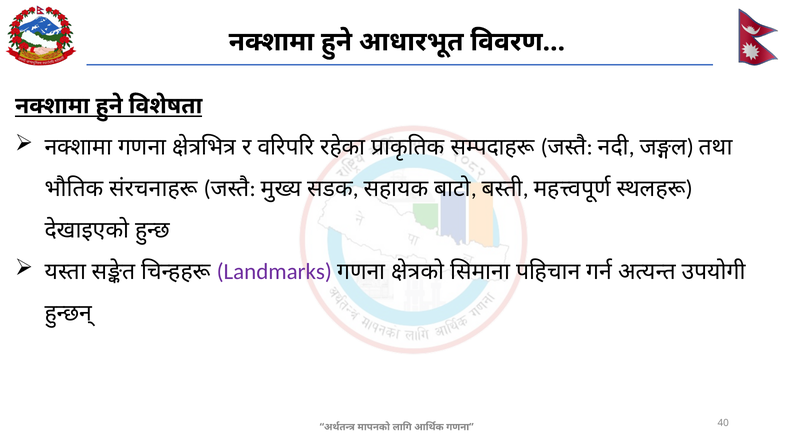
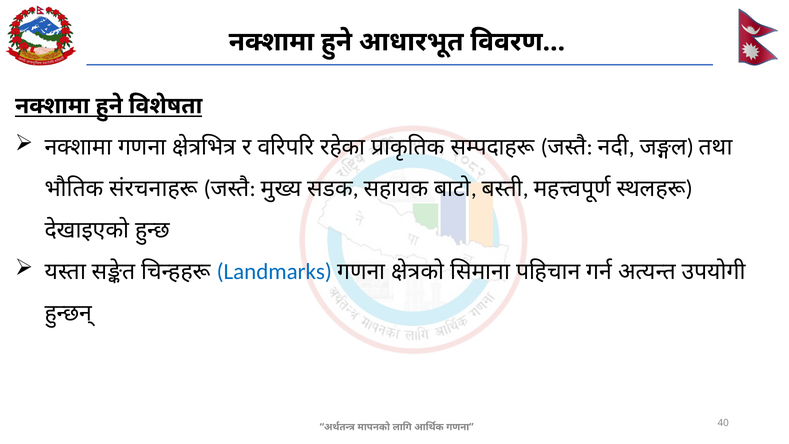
Landmarks colour: purple -> blue (274, 271)
